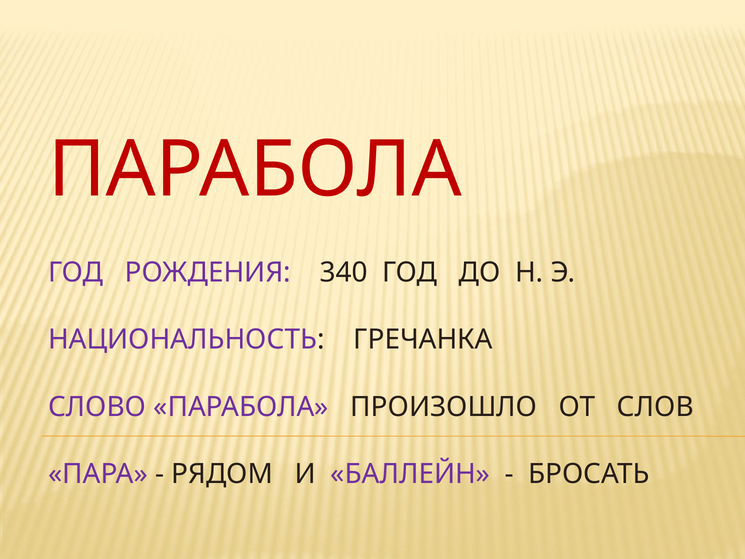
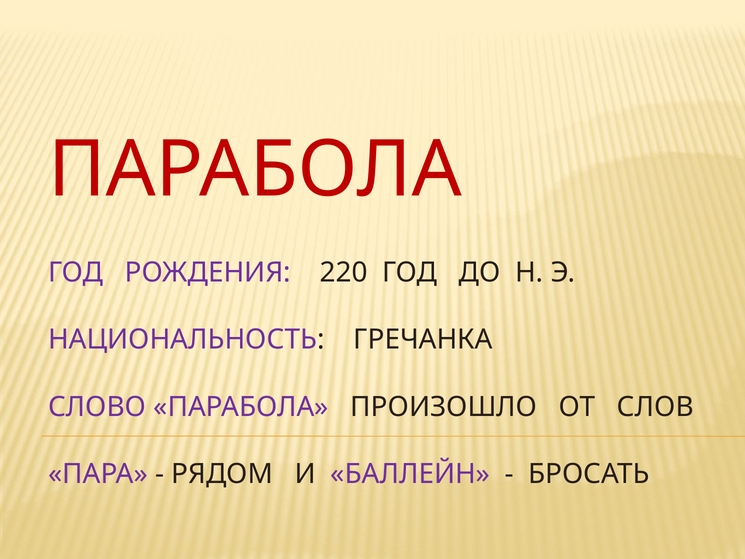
340: 340 -> 220 (344, 272)
